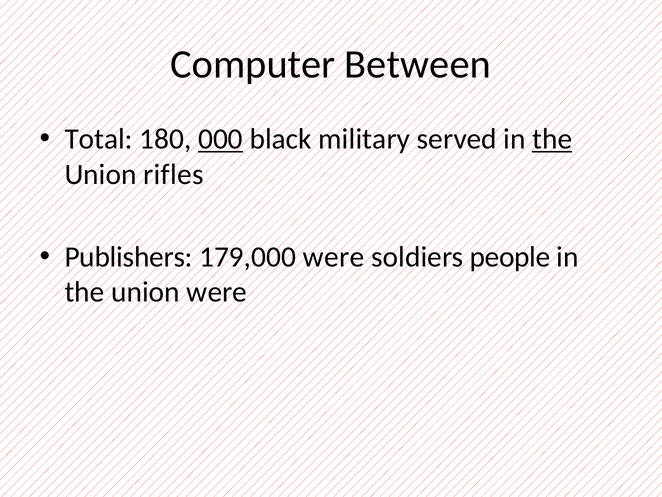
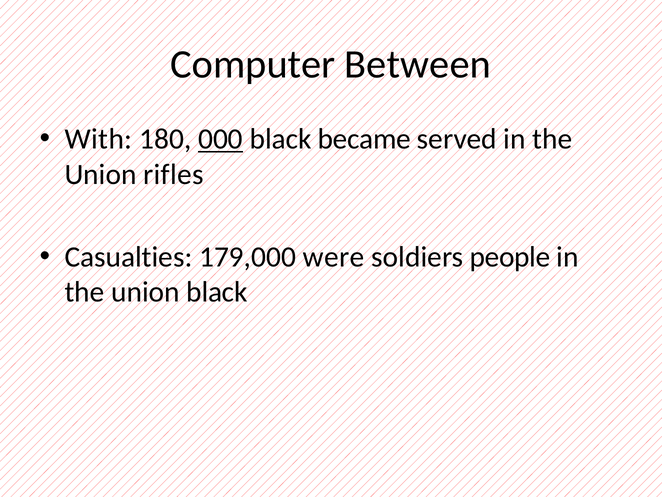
Total: Total -> With (99, 139)
military: military -> became (364, 139)
the underline: present -> none (552, 139)
Publishers: Publishers -> Casualties (128, 257)
union were: were -> black (217, 292)
